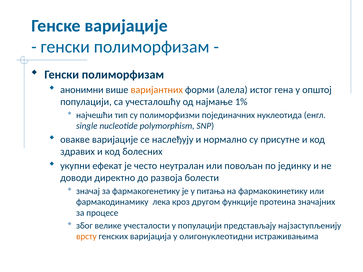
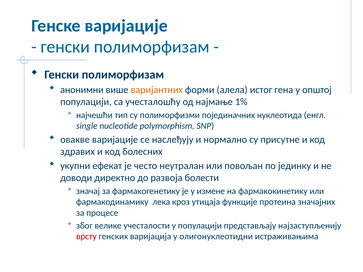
питања: питања -> измене (211, 191)
другом: другом -> утицаја (206, 202)
врсту colour: orange -> red (86, 237)
